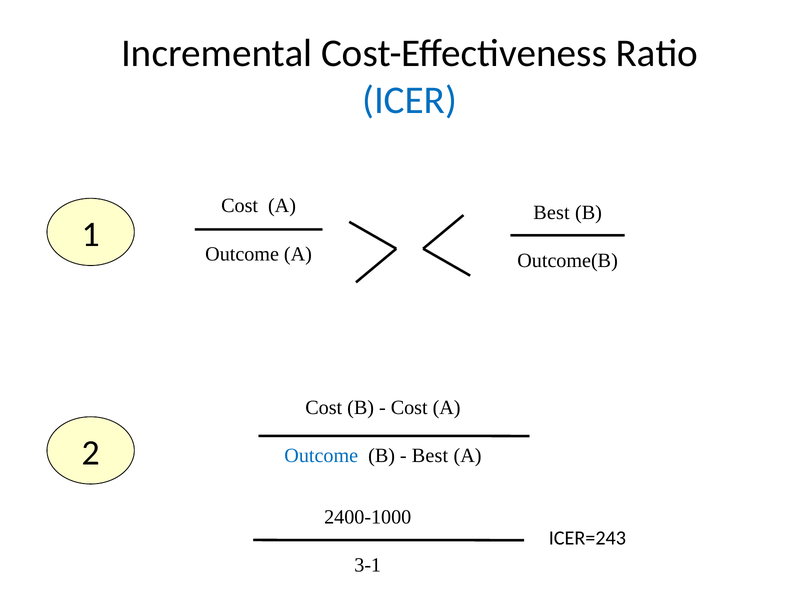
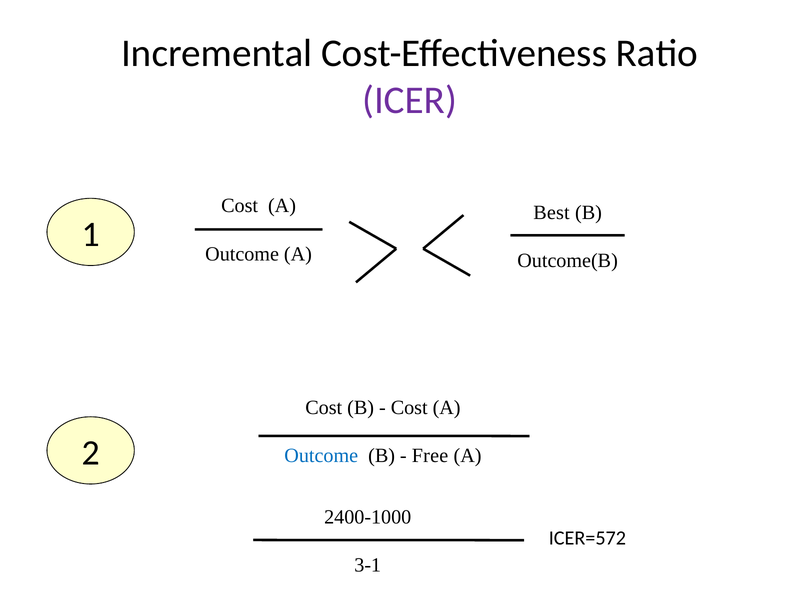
ICER colour: blue -> purple (410, 100)
Best: Best -> Free (430, 455)
ICER=243: ICER=243 -> ICER=572 (587, 538)
